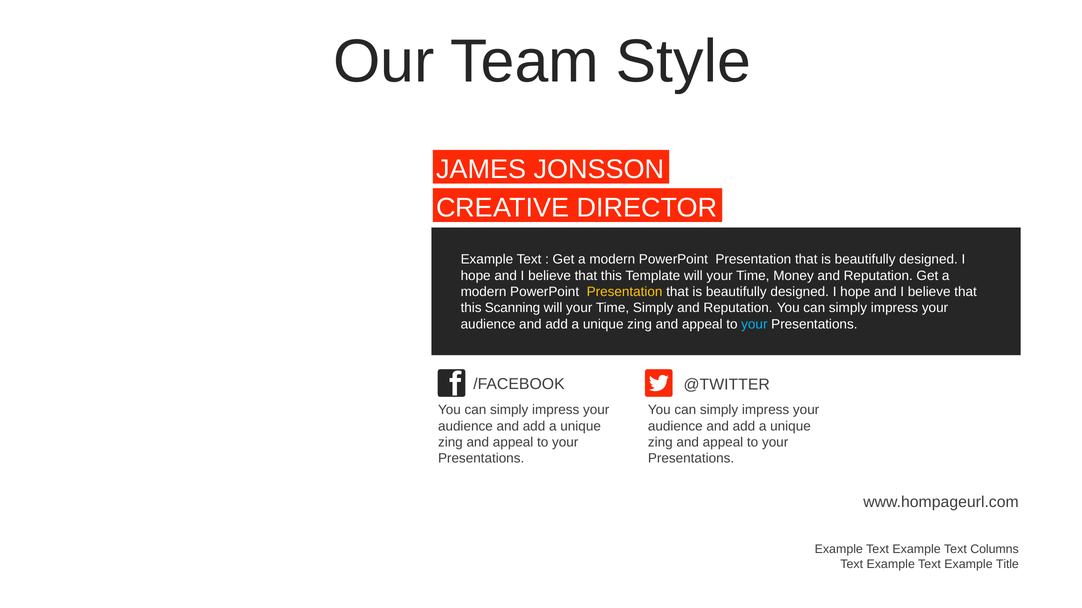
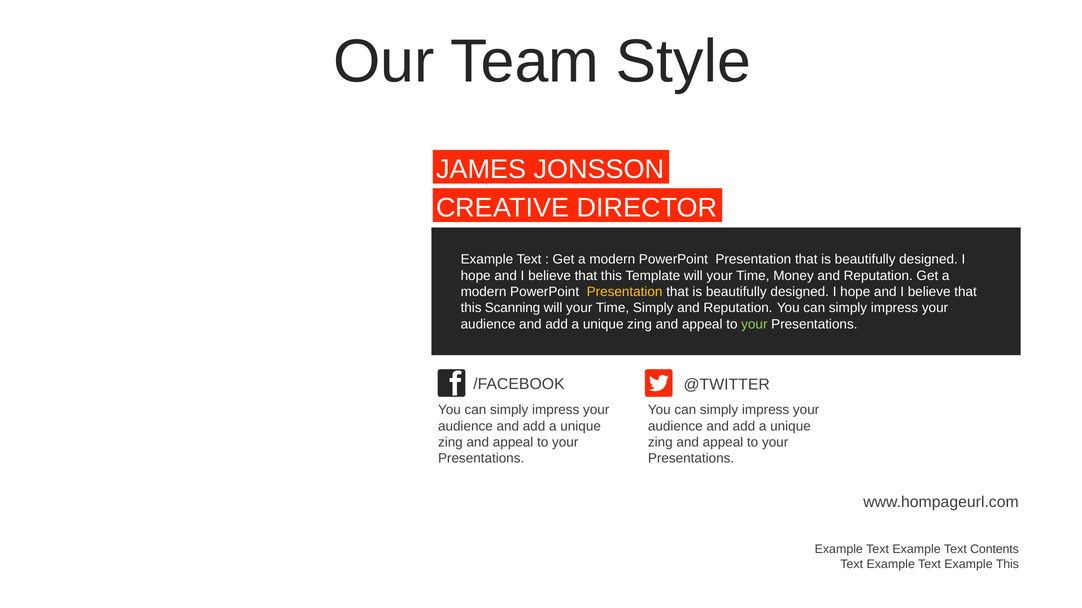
your colour: light blue -> light green (754, 325)
Columns: Columns -> Contents (995, 550)
Example Title: Title -> This (1007, 564)
